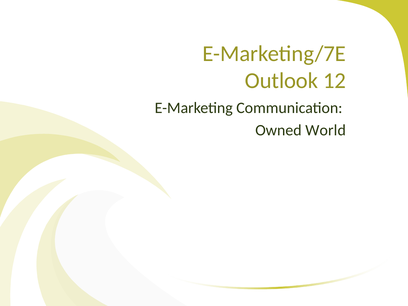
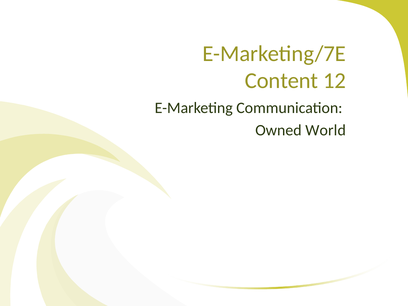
Outlook: Outlook -> Content (282, 81)
